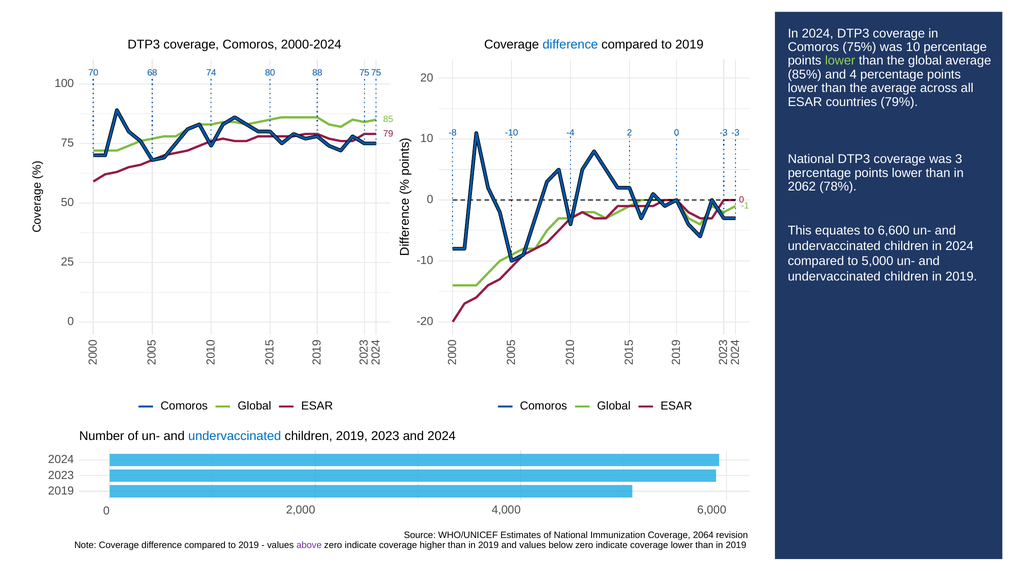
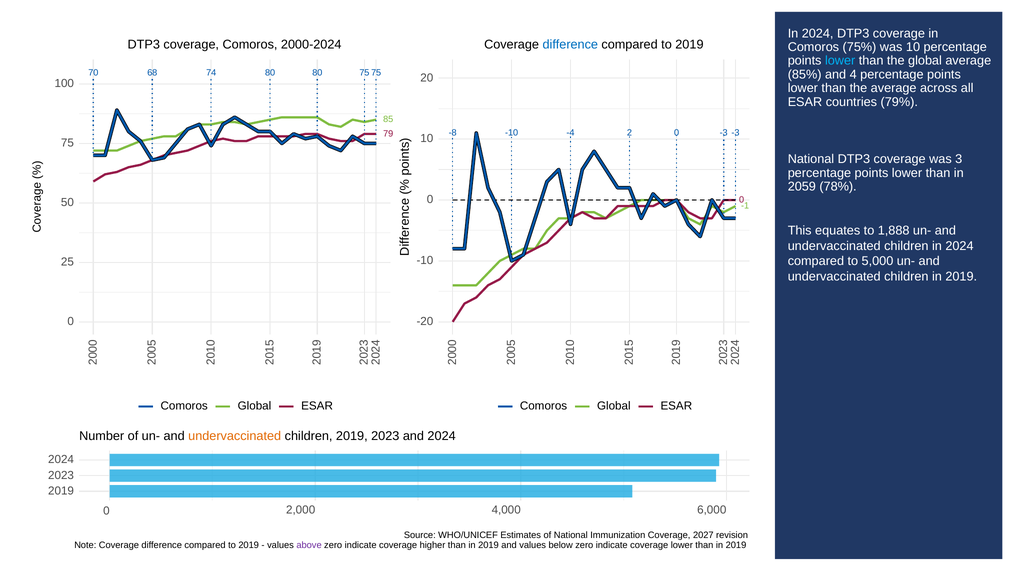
lower colour: light green -> light blue (840, 61)
80 88: 88 -> 80 (317, 73)
2062: 2062 -> 2059 (802, 187)
6,600: 6,600 -> 1,888 (894, 231)
undervaccinated colour: blue -> orange (235, 436)
2064: 2064 -> 2027 (703, 535)
